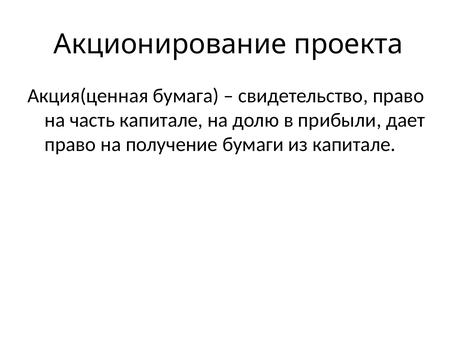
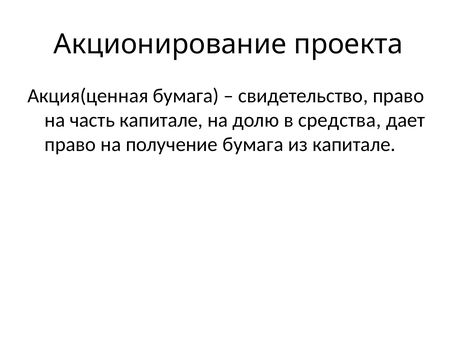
прибыли: прибыли -> средства (340, 120)
получение бумаги: бумаги -> бумага (253, 145)
